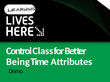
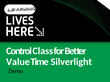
Being: Being -> Value (18, 62)
Attributes: Attributes -> Silverlight (71, 62)
